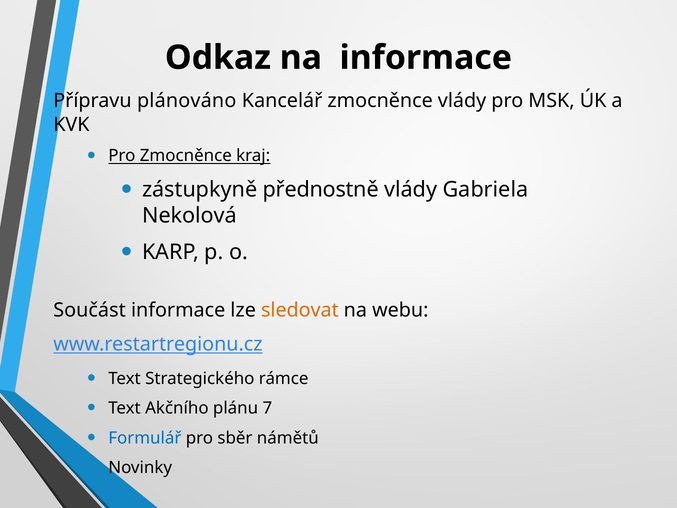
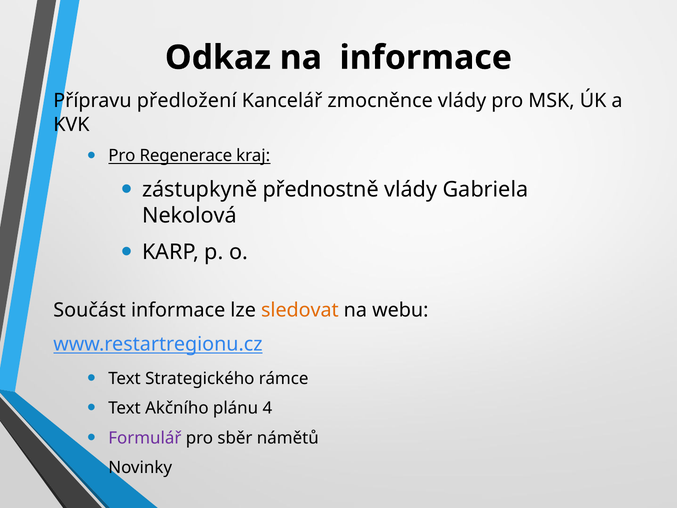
plánováno: plánováno -> předložení (187, 101)
Pro Zmocněnce: Zmocněnce -> Regenerace (186, 156)
7: 7 -> 4 (267, 408)
Formulář colour: blue -> purple (145, 438)
